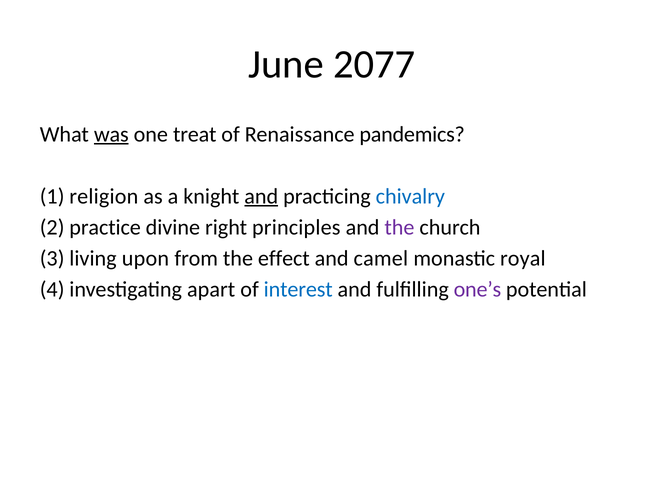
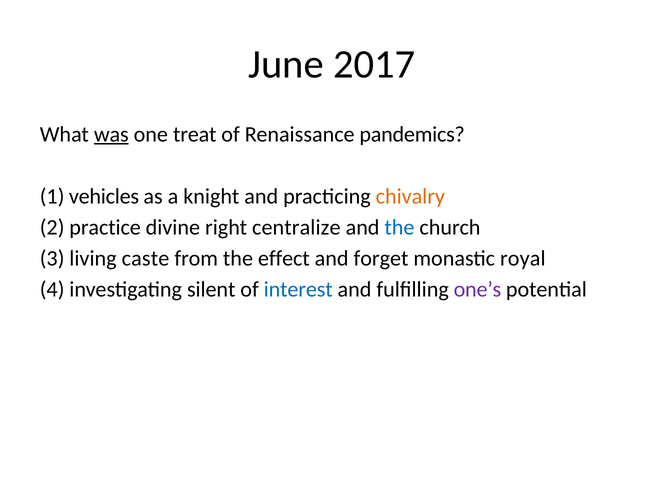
2077: 2077 -> 2017 (374, 64)
religion: religion -> vehicles (104, 196)
and underline: present -> none (261, 196)
chivalry colour: blue -> orange (410, 196)
principles: principles -> centralize (296, 227)
the colour: purple -> blue (399, 227)
upon: upon -> caste (146, 258)
camel: camel -> forget (381, 258)
apart: apart -> silent (211, 289)
